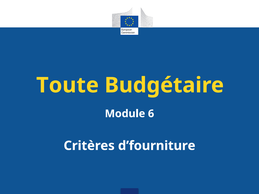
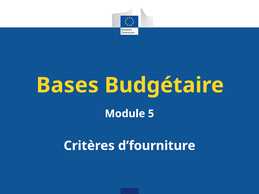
Toute: Toute -> Bases (67, 85)
6: 6 -> 5 (151, 114)
